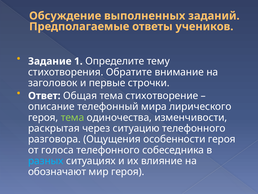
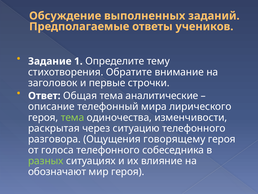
стихотворение: стихотворение -> аналитические (162, 96)
особенности: особенности -> говорящему (174, 139)
разных colour: light blue -> light green (46, 161)
